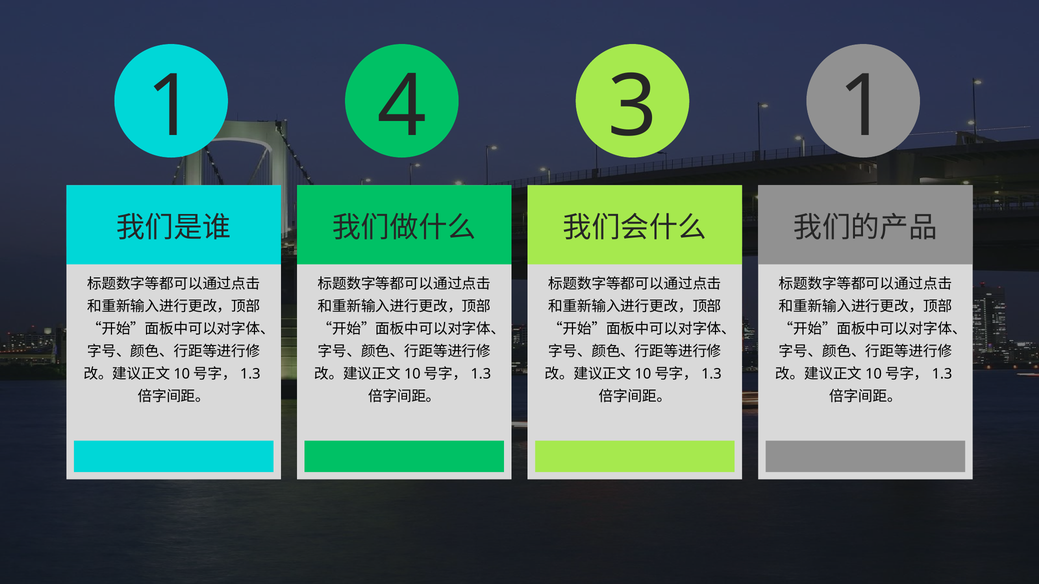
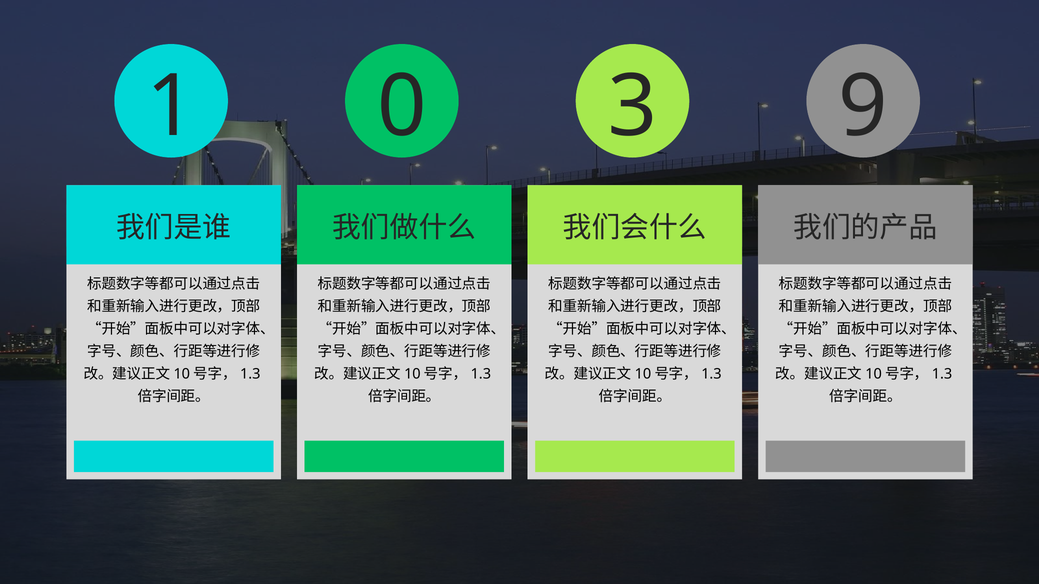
4: 4 -> 0 (402, 107)
3 1: 1 -> 9 (863, 107)
